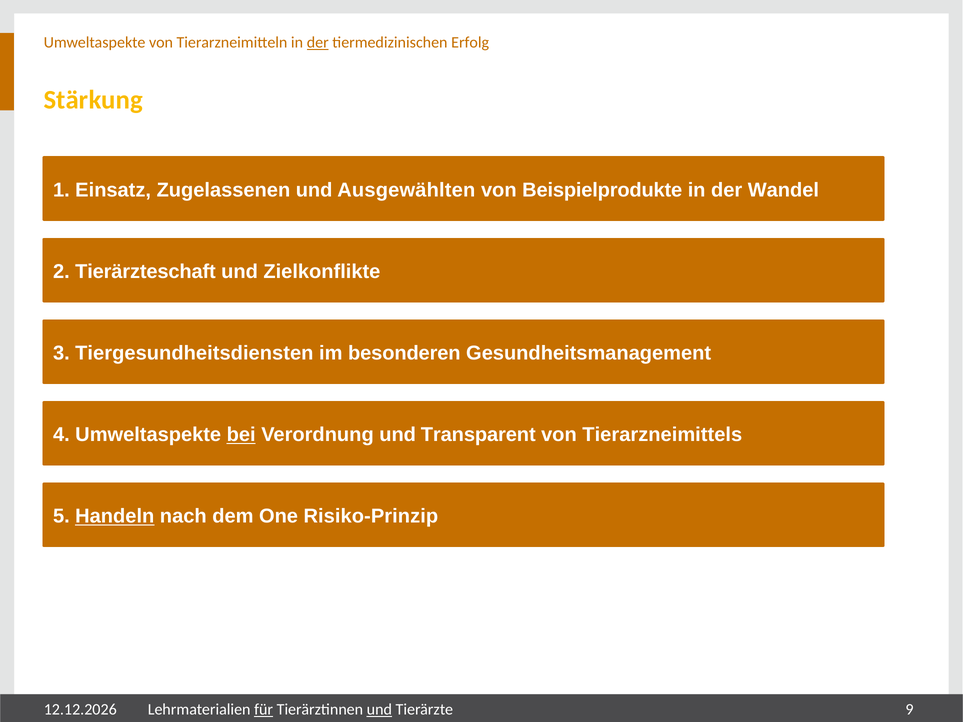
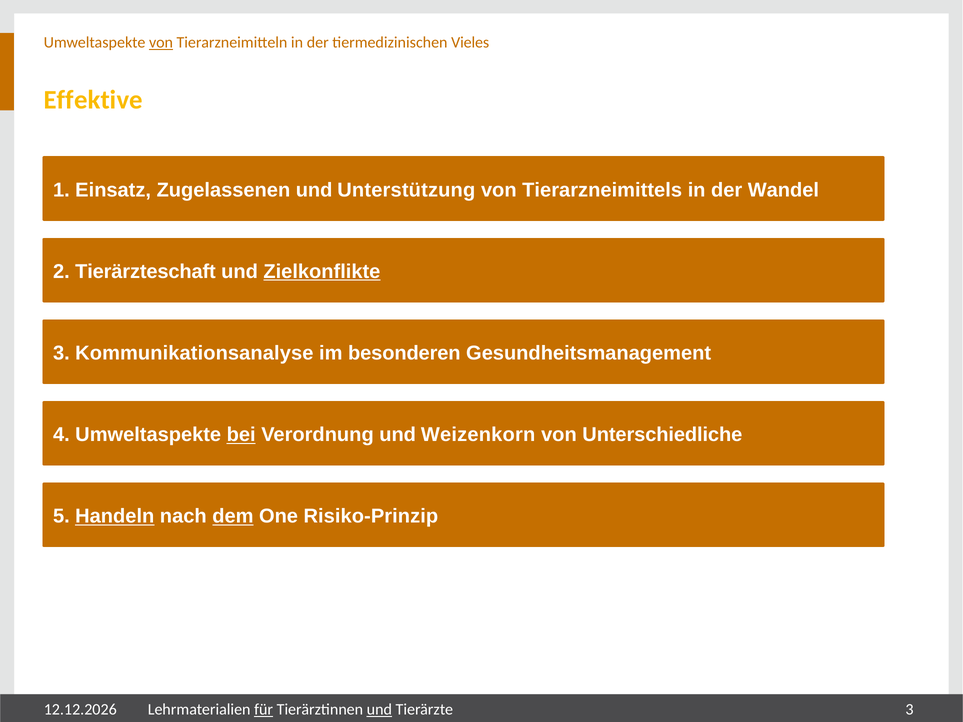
von underline: none -> present (161, 43)
der underline: present -> none (318, 43)
Erfolg: Erfolg -> Vieles (470, 43)
Stärkung: Stärkung -> Effektive (93, 100)
Ausgewählten: Ausgewählten -> Unterstützung (406, 190)
Beispielprodukte: Beispielprodukte -> Tierarzneimittels (602, 190)
Zielkonflikte underline: none -> present (322, 272)
Tiergesundheitsdiensten: Tiergesundheitsdiensten -> Kommunikationsanalyse (194, 353)
Transparent: Transparent -> Weizenkorn (478, 435)
Tierarzneimittels: Tierarzneimittels -> Unterschiedliche (662, 435)
dem underline: none -> present (233, 517)
Tierärzte 9: 9 -> 3 (910, 709)
